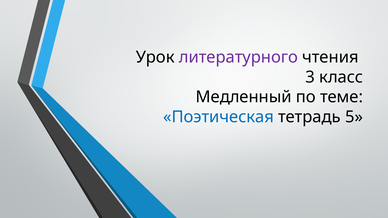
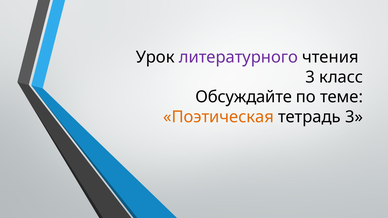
Медленный: Медленный -> Обсуждайте (244, 97)
Поэтическая colour: blue -> orange (219, 117)
тетрадь 5: 5 -> 3 (354, 117)
